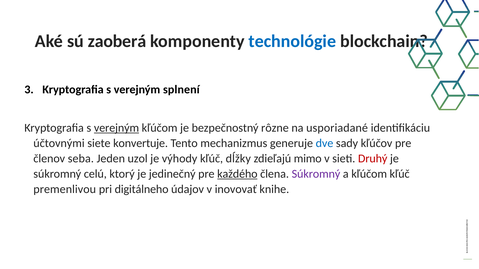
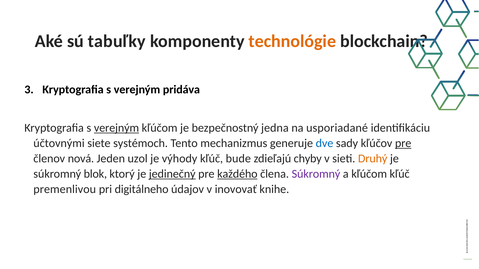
zaoberá: zaoberá -> tabuľky (117, 41)
technológie colour: blue -> orange (292, 41)
splnení: splnení -> pridáva (181, 90)
rôzne: rôzne -> jedna (275, 128)
konvertuje: konvertuje -> systémoch (141, 143)
pre underline: none -> present (403, 143)
seba: seba -> nová (81, 159)
dĺžky: dĺžky -> bude (238, 159)
mimo: mimo -> chyby (308, 159)
Druhý colour: red -> orange (373, 159)
celú: celú -> blok (95, 174)
jedinečný underline: none -> present (172, 174)
